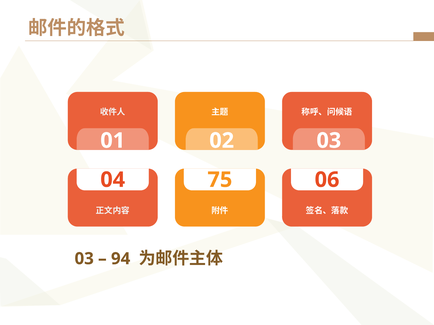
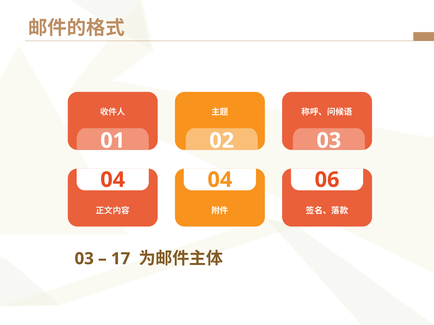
04 75: 75 -> 04 (220, 180)
94: 94 -> 17 (121, 259)
